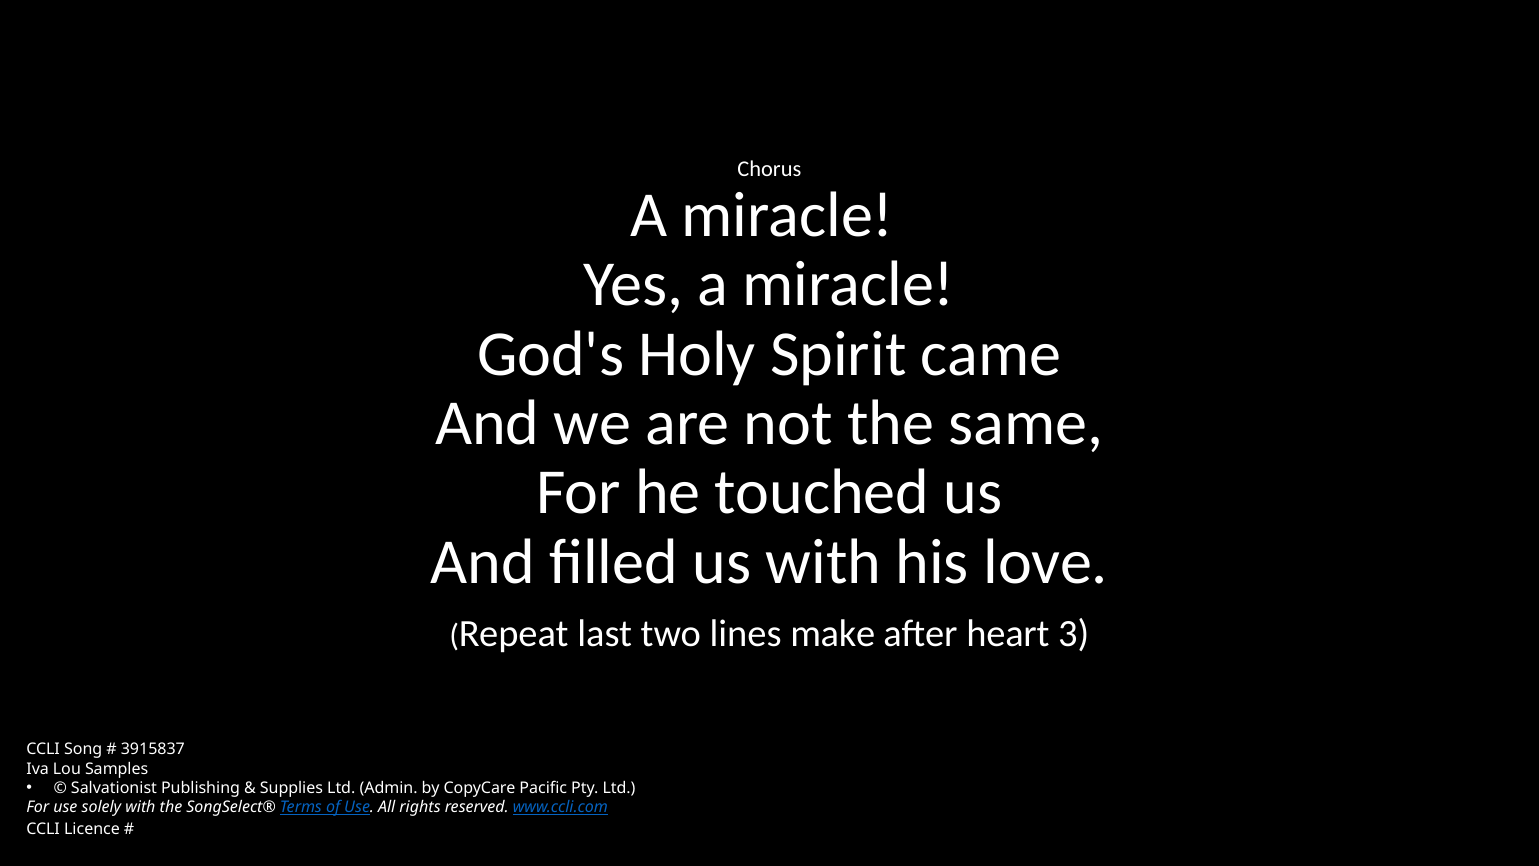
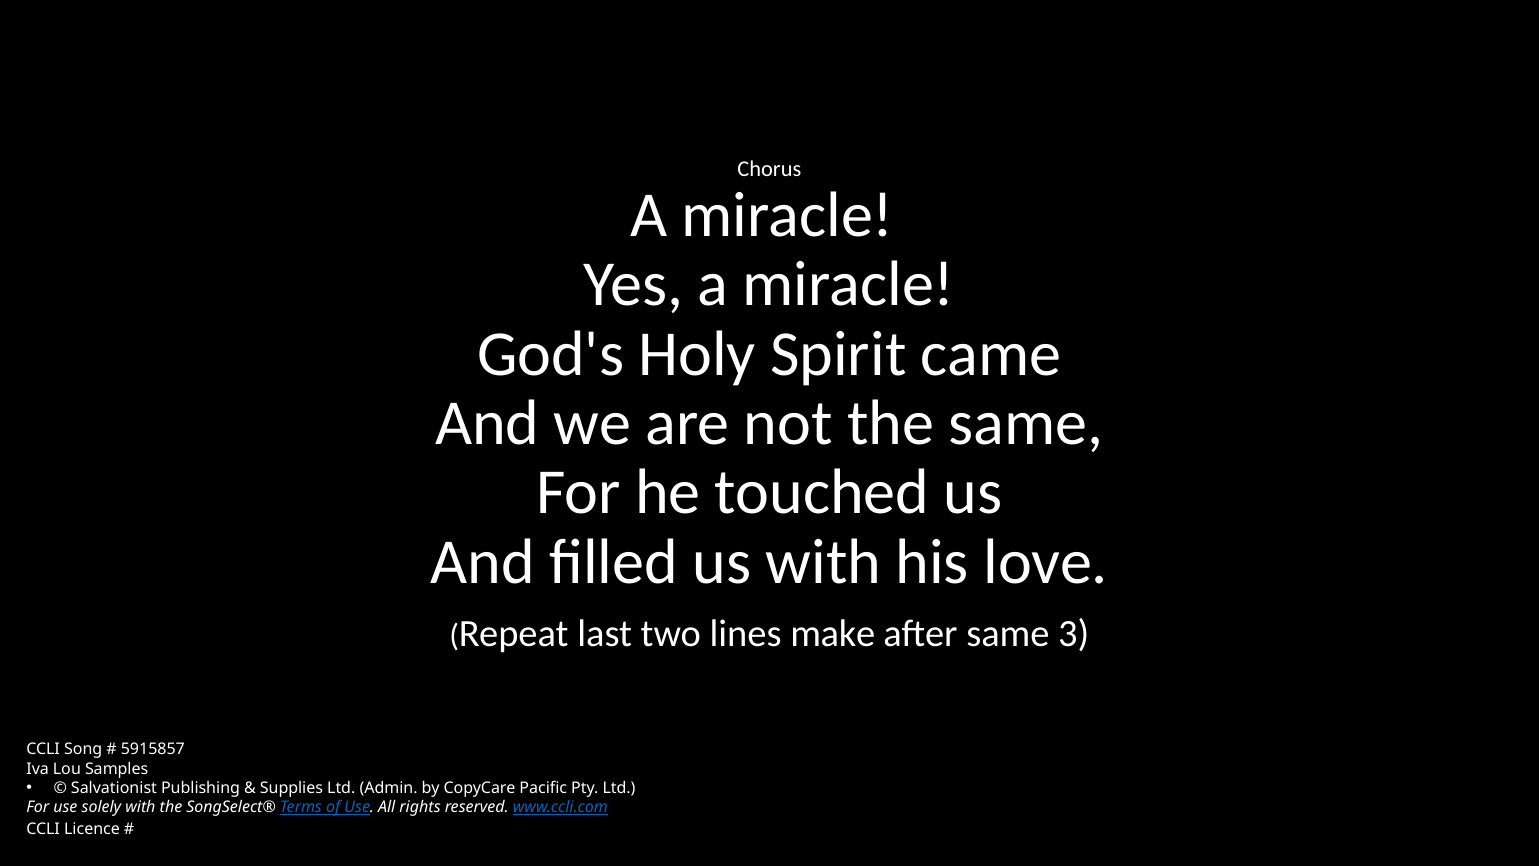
after heart: heart -> same (1008, 633)
3915837: 3915837 -> 5915857 (153, 749)
